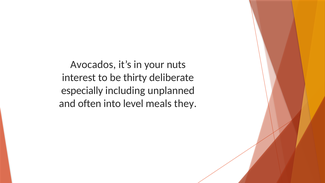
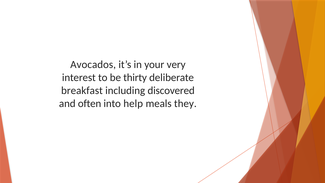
nuts: nuts -> very (176, 64)
especially: especially -> breakfast (82, 90)
unplanned: unplanned -> discovered (171, 90)
level: level -> help (133, 103)
